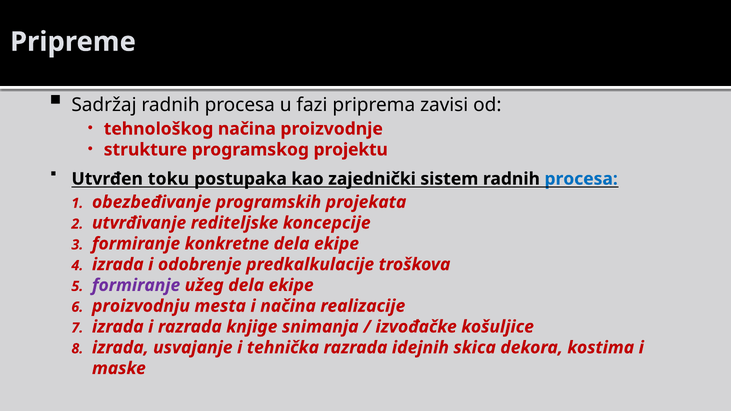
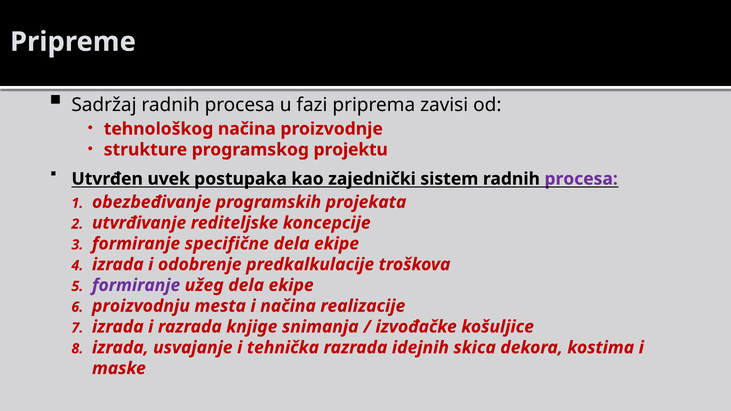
toku: toku -> uvek (169, 179)
procesa colour: blue -> purple (581, 179)
konkretne: konkretne -> specifične (227, 244)
